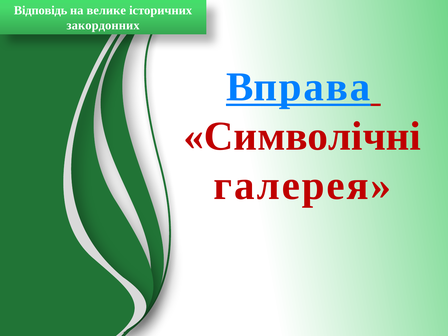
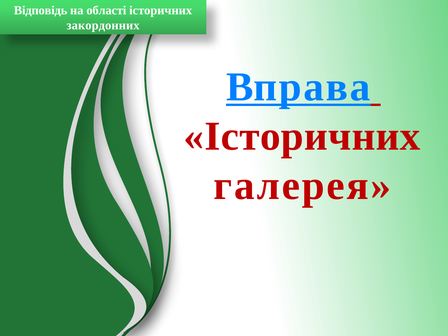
велике: велике -> області (106, 11)
Символічні: Символічні -> Історичних (302, 136)
